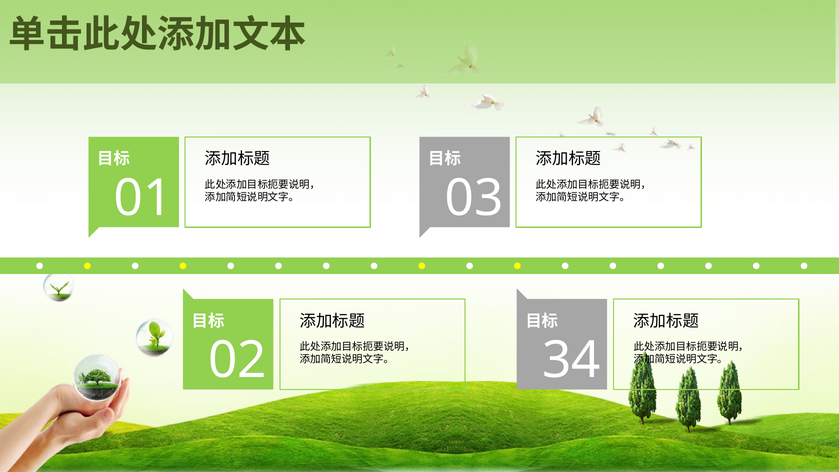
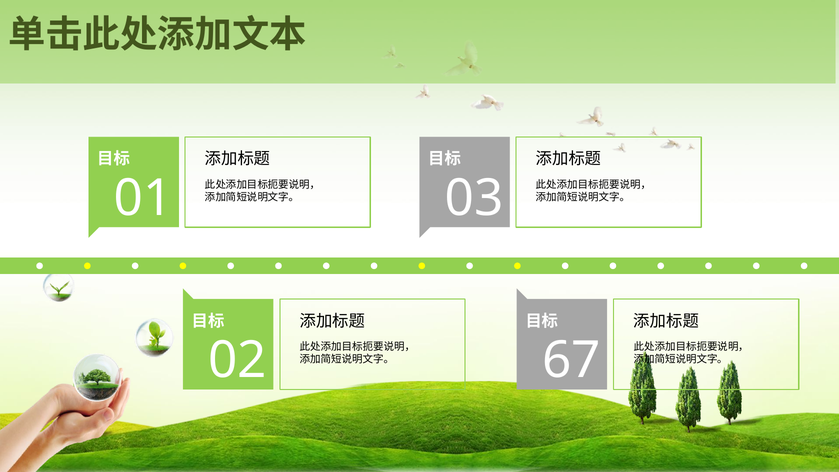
34: 34 -> 67 (571, 360)
